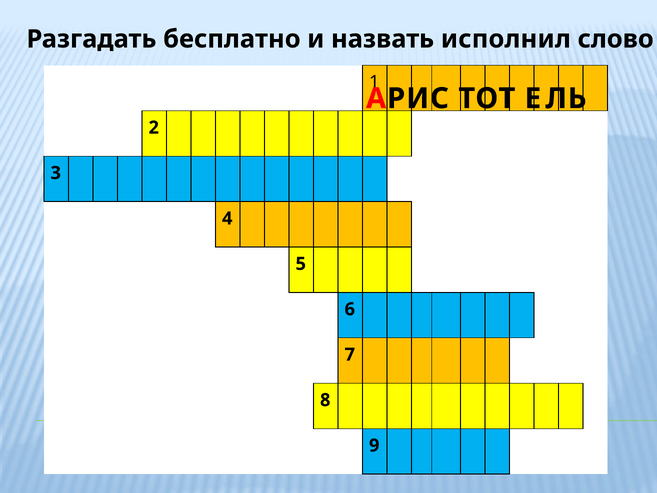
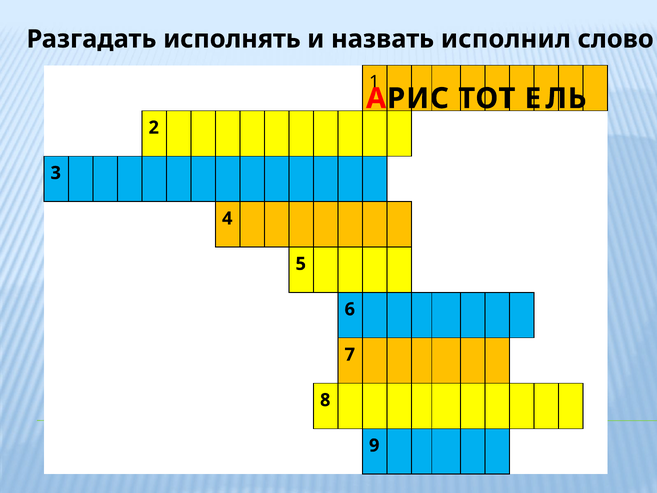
бесплатно: бесплатно -> исполнять (232, 39)
